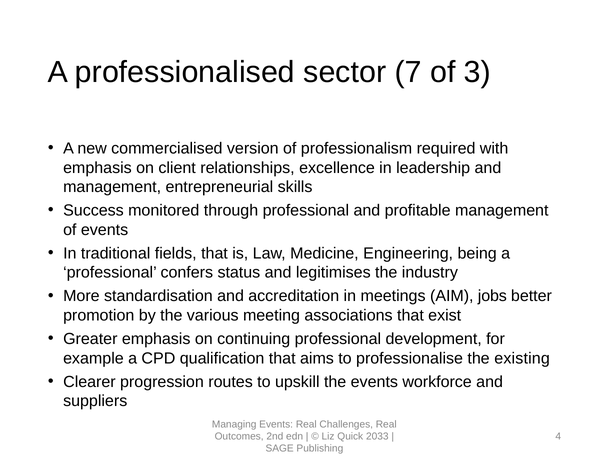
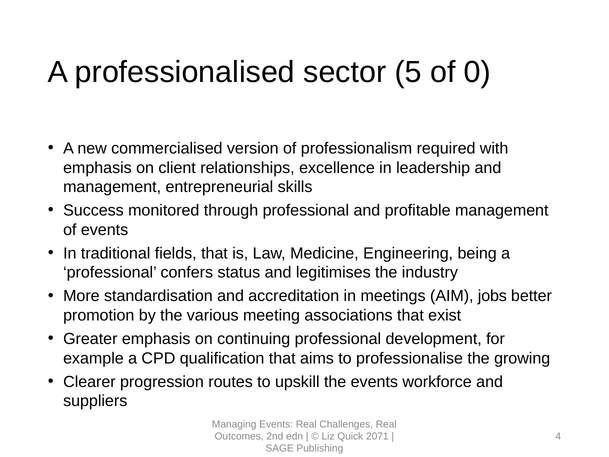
7: 7 -> 5 (408, 72)
3: 3 -> 0 (477, 72)
existing: existing -> growing (522, 358)
2033: 2033 -> 2071 (377, 436)
